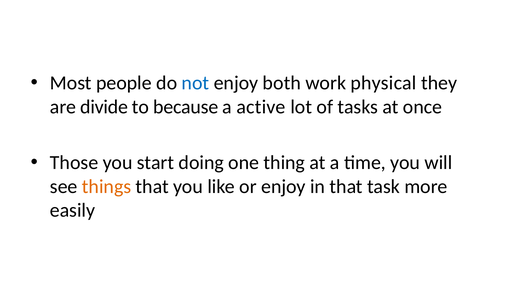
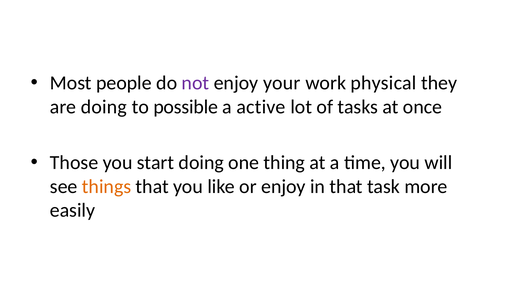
not colour: blue -> purple (195, 83)
both: both -> your (282, 83)
are divide: divide -> doing (104, 107)
because: because -> possible (186, 107)
